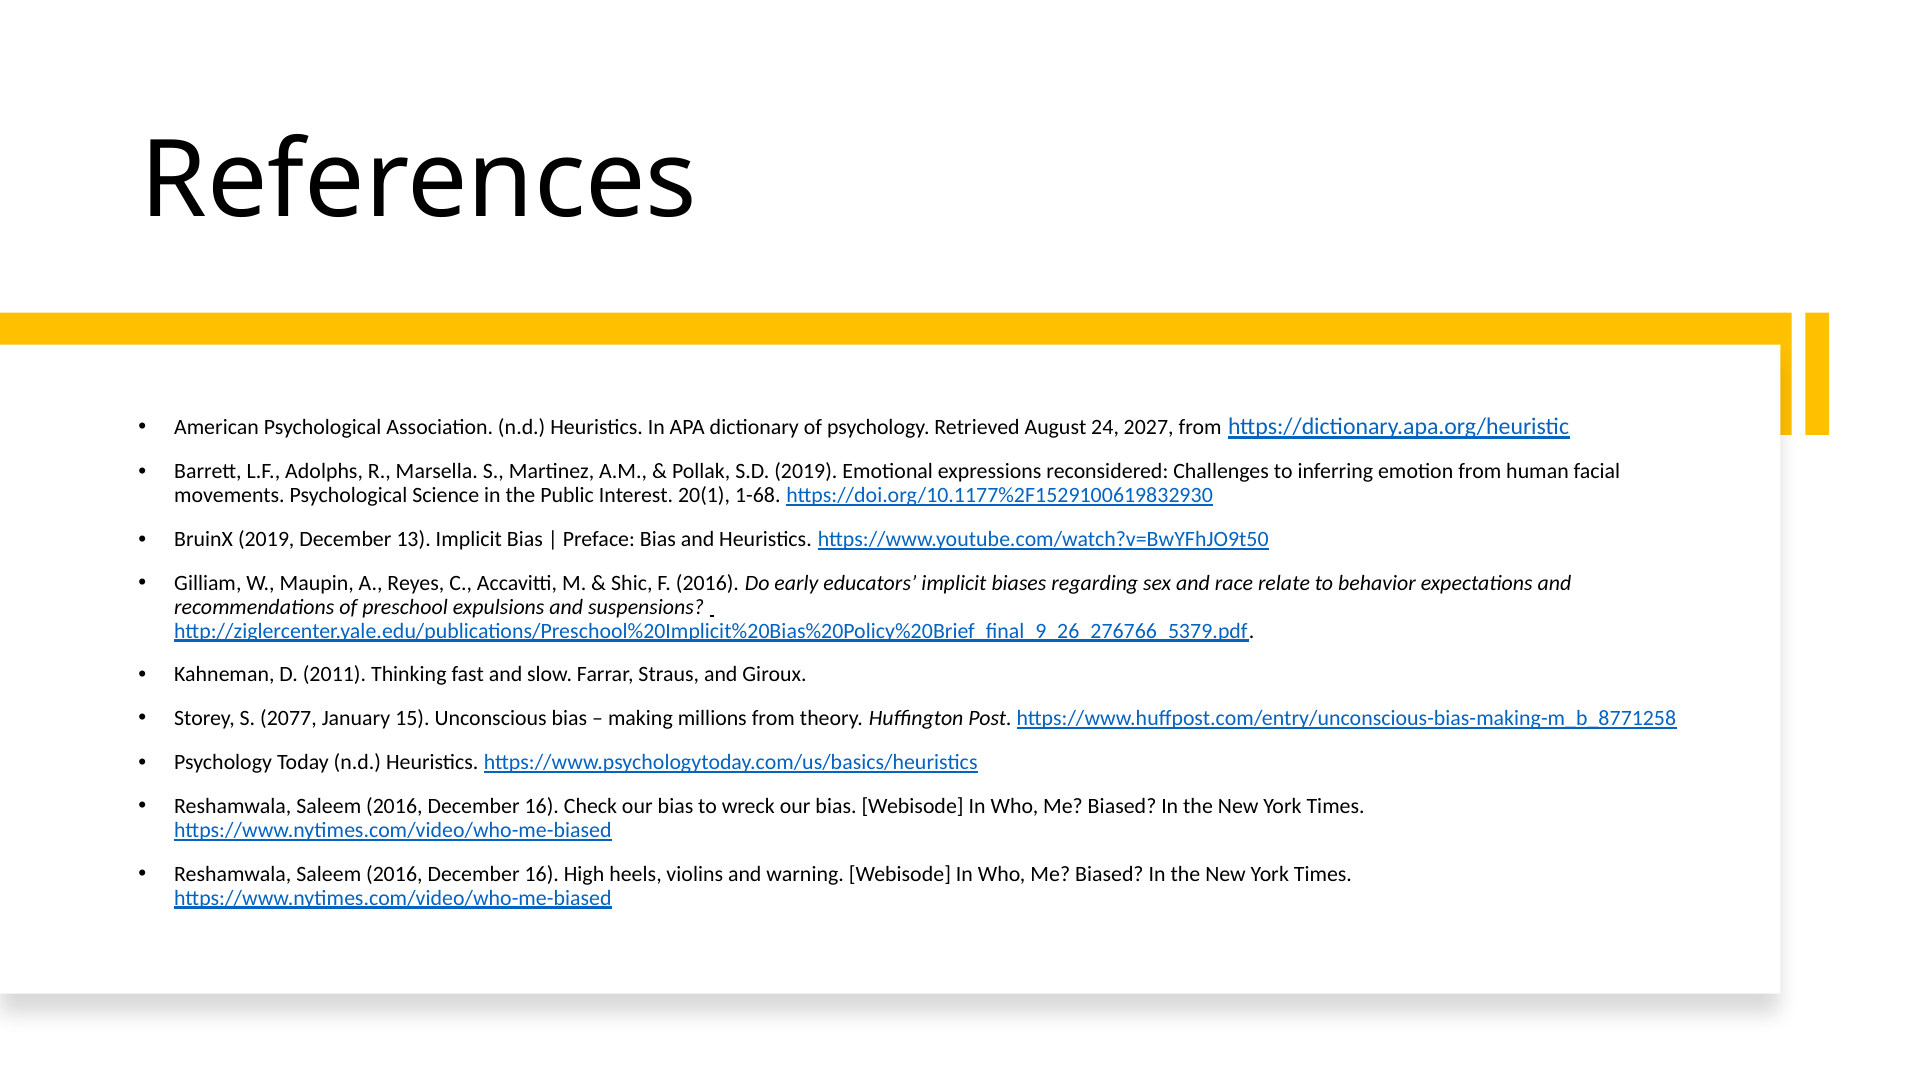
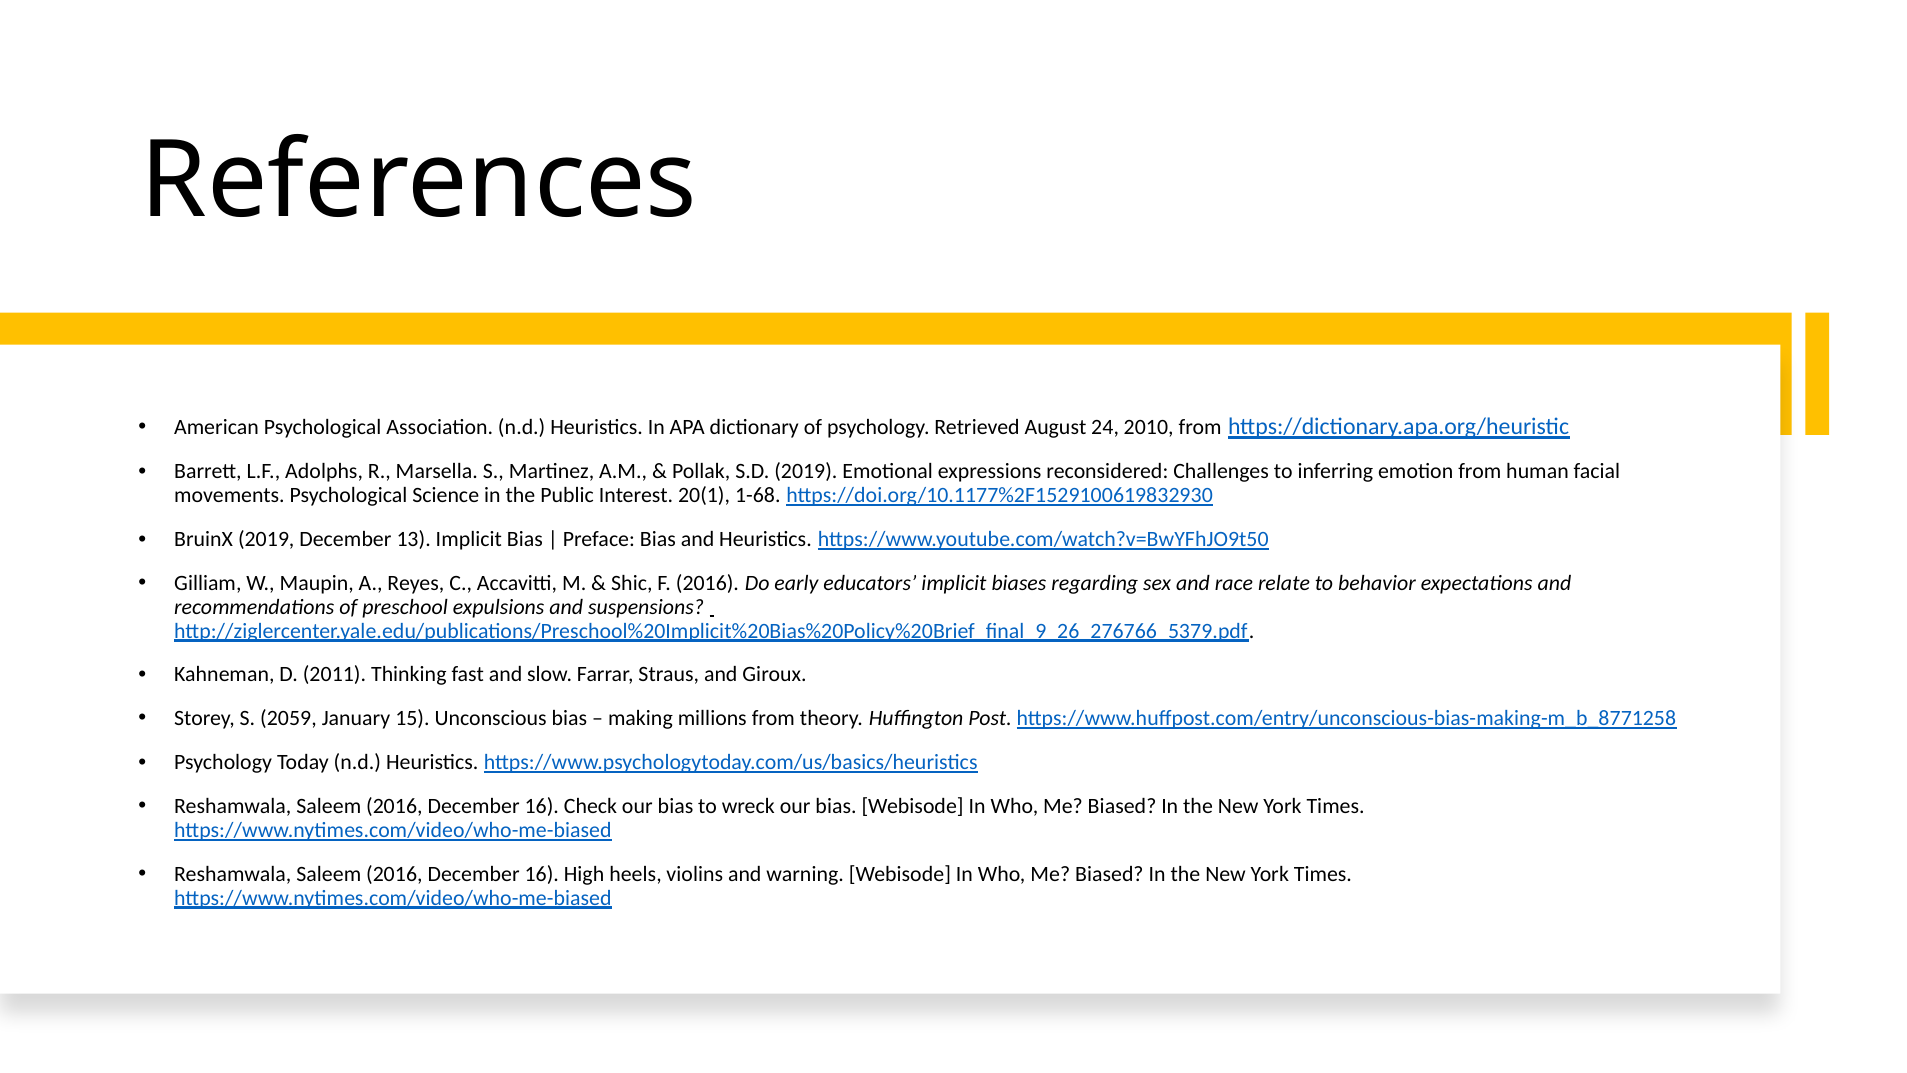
2027: 2027 -> 2010 (1149, 427)
2077: 2077 -> 2059 (288, 718)
